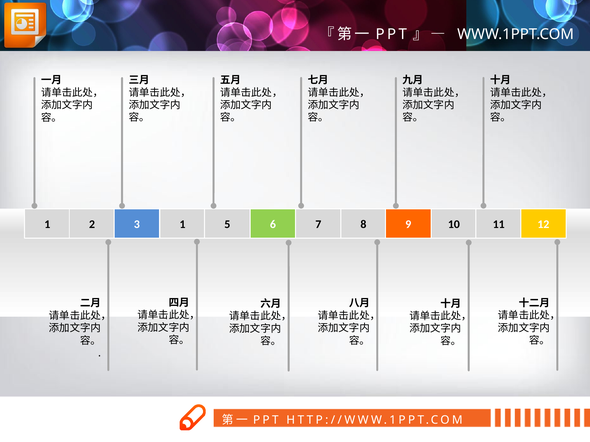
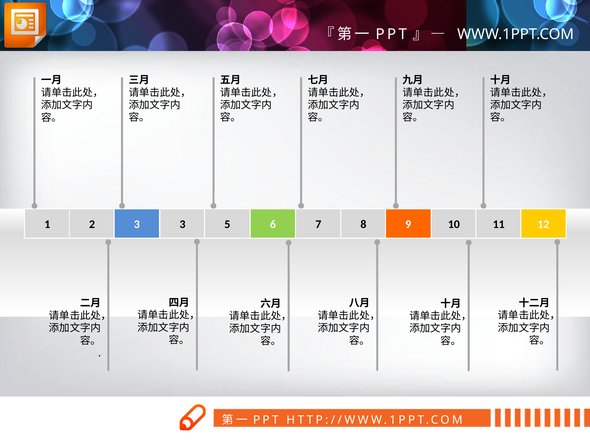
3 1: 1 -> 3 (182, 225)
